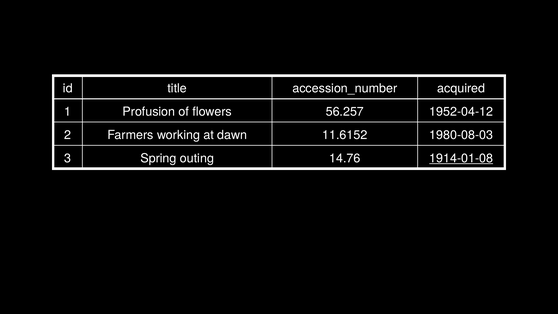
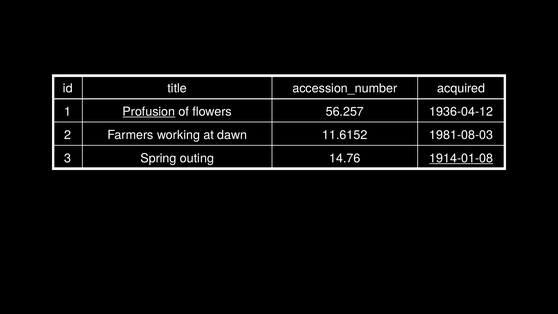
Profusion underline: none -> present (149, 112)
1952-04-12: 1952-04-12 -> 1936-04-12 (461, 112)
1980-08-03: 1980-08-03 -> 1981-08-03 (461, 135)
